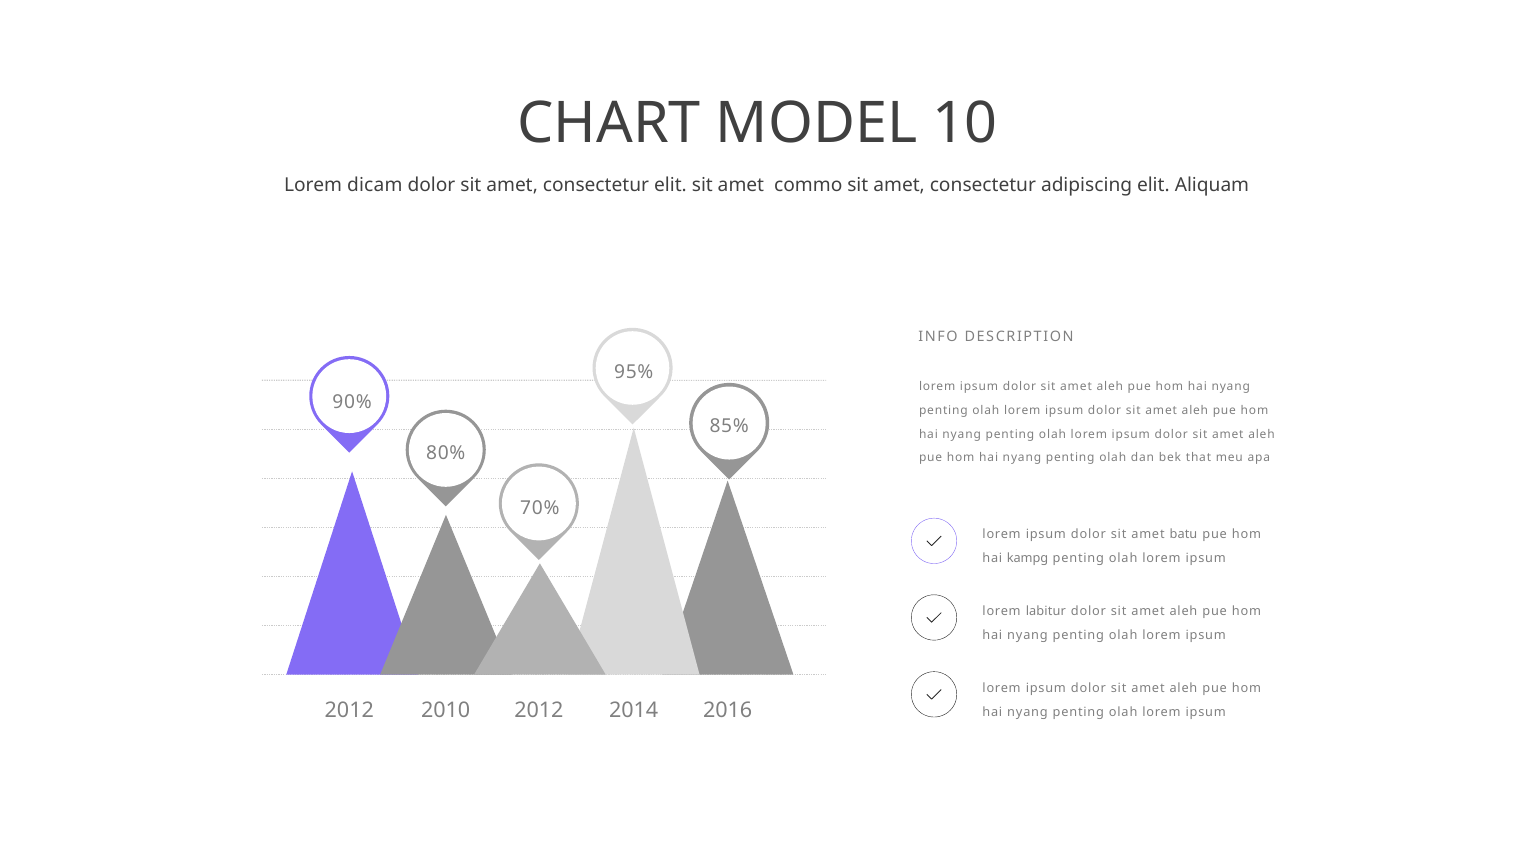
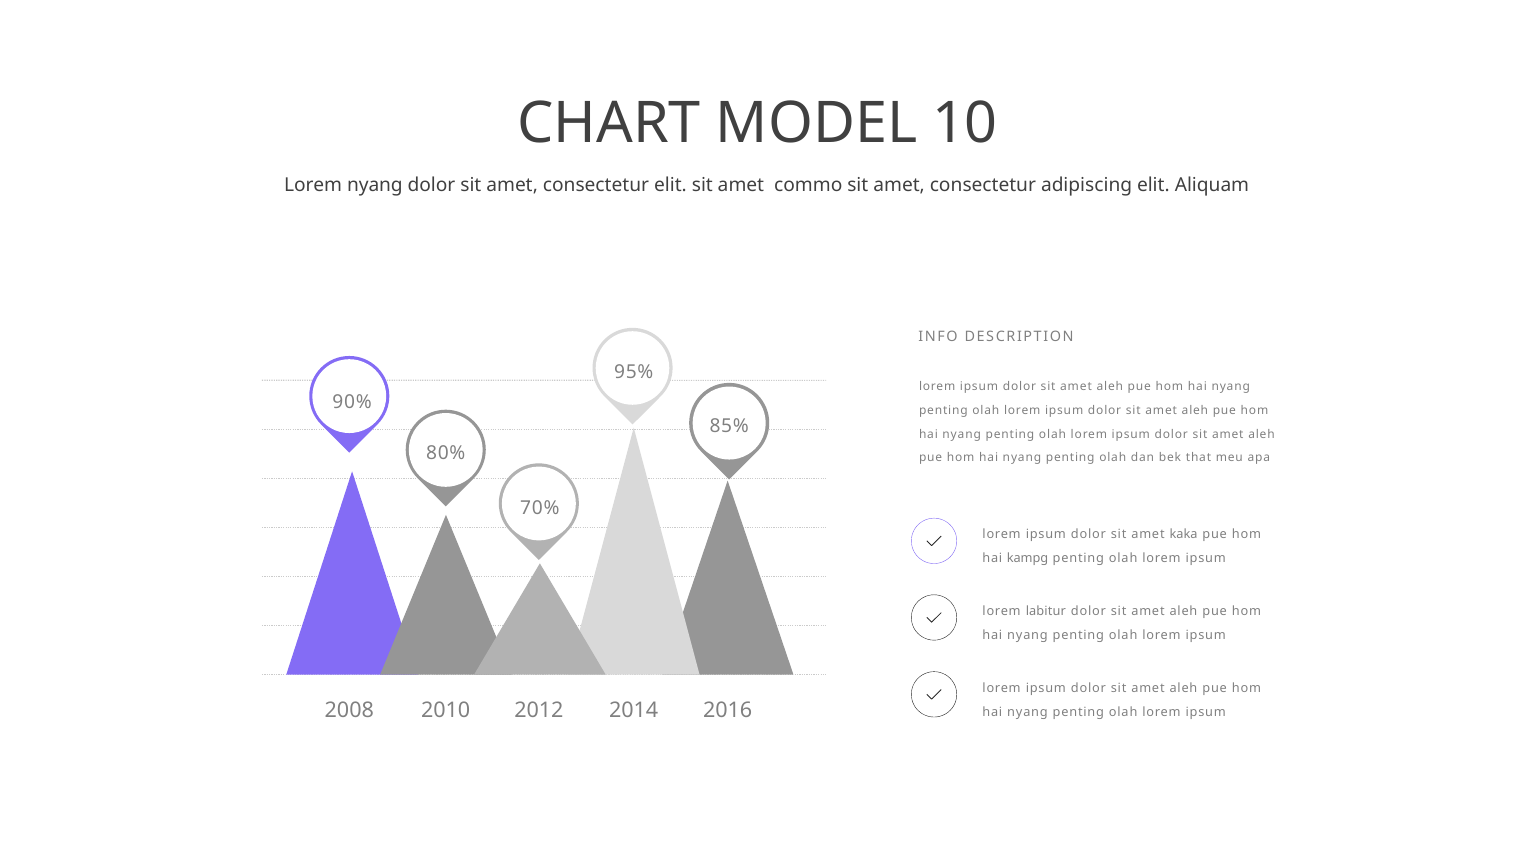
Lorem dicam: dicam -> nyang (375, 186)
batu: batu -> kaka (1184, 535)
2012: 2012 -> 2008 (349, 711)
